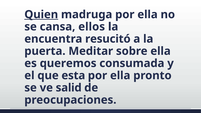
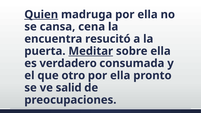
ellos: ellos -> cena (92, 27)
Meditar underline: none -> present (91, 51)
queremos: queremos -> verdadero (68, 63)
esta: esta -> otro (73, 76)
